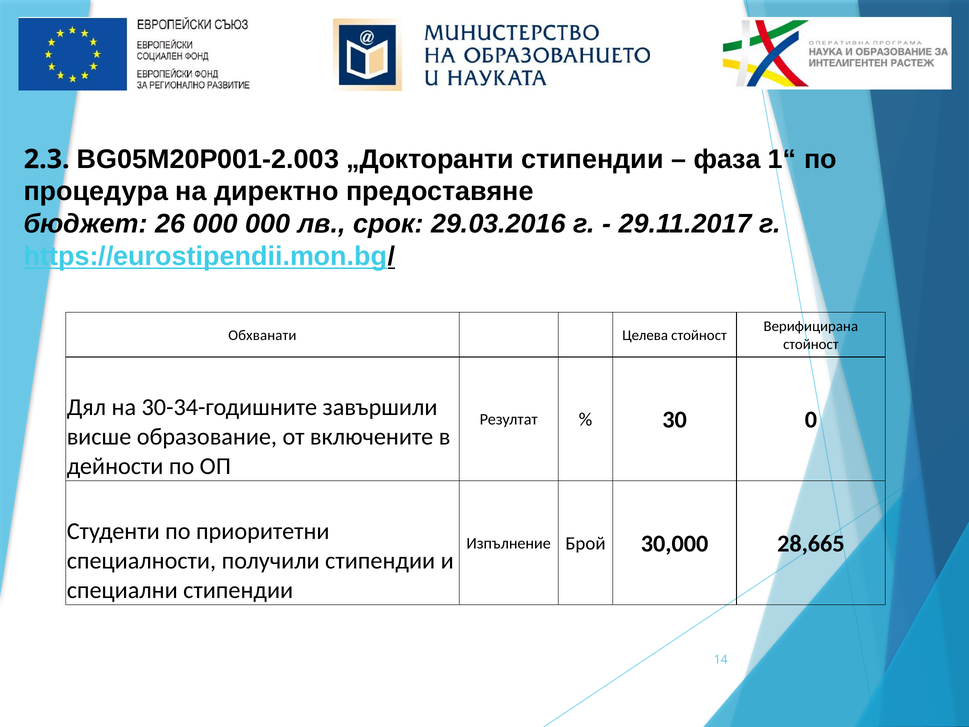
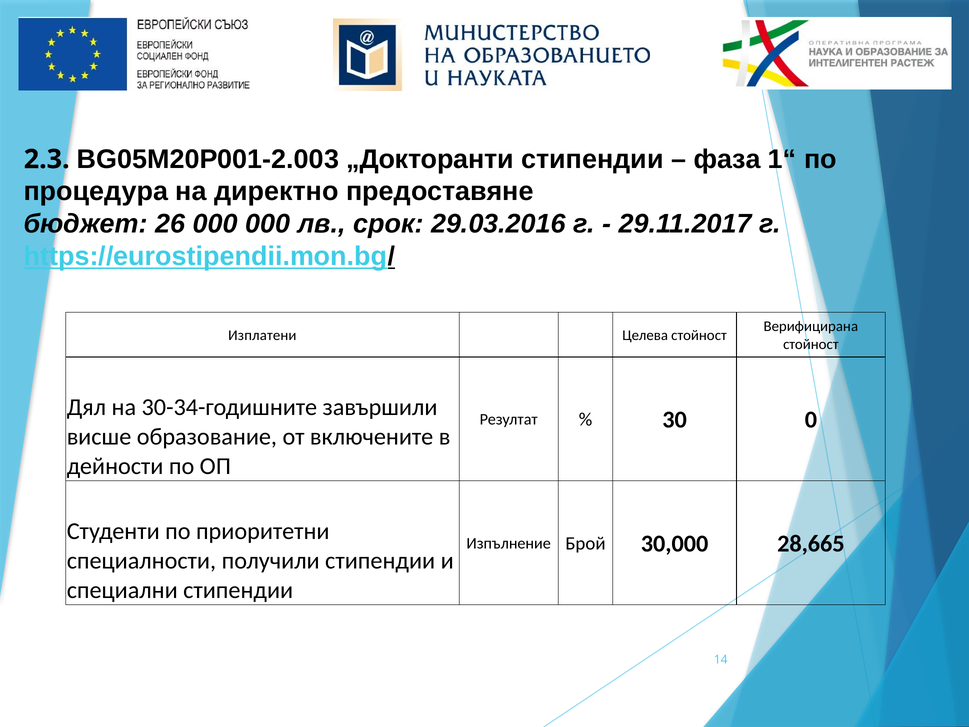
Обхванати: Обхванати -> Изплатени (262, 335)
